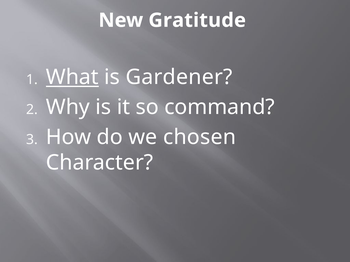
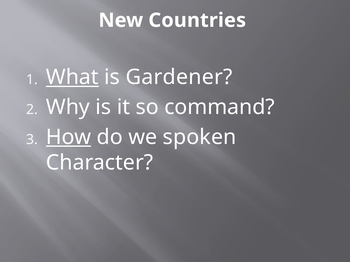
Gratitude: Gratitude -> Countries (197, 20)
How underline: none -> present (69, 137)
chosen: chosen -> spoken (200, 137)
